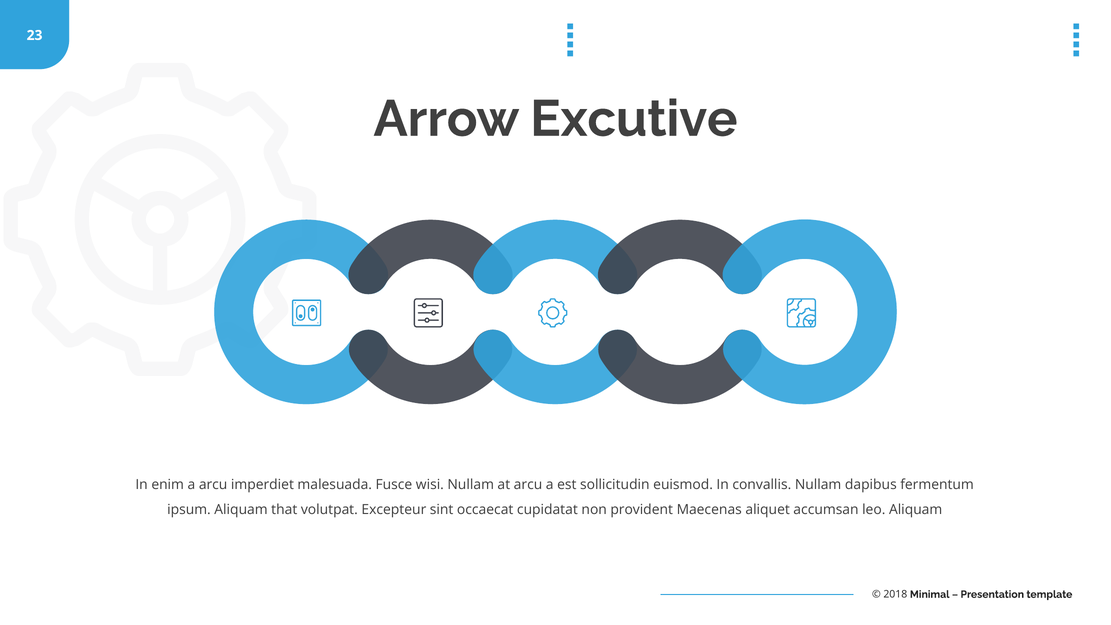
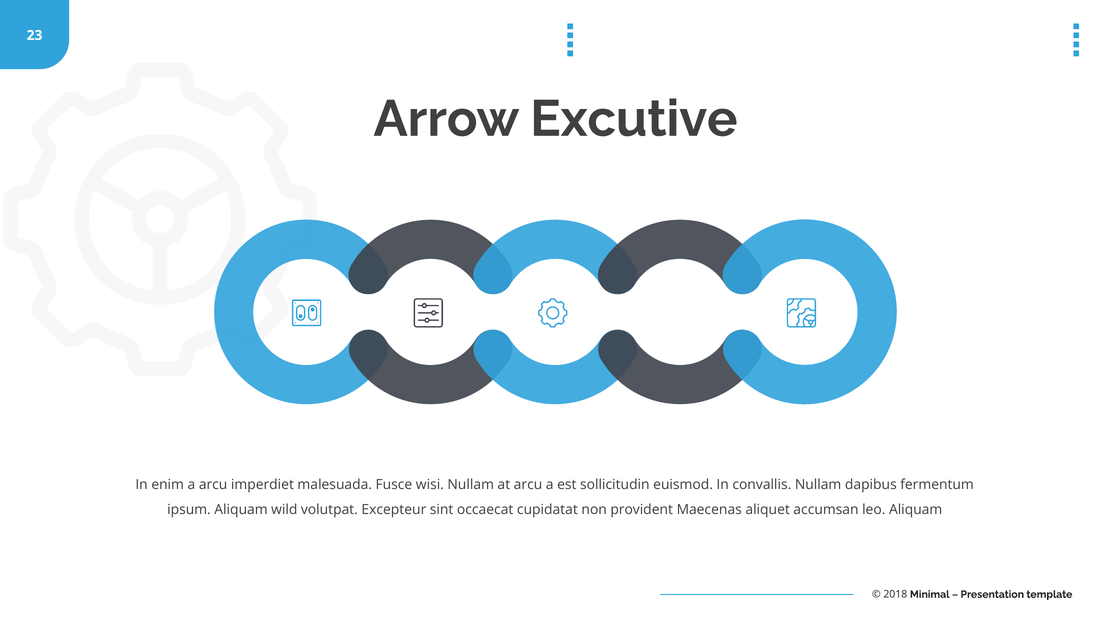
that: that -> wild (284, 509)
